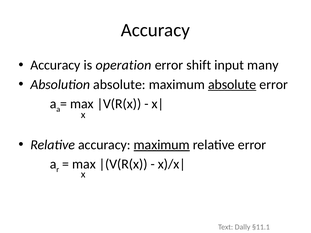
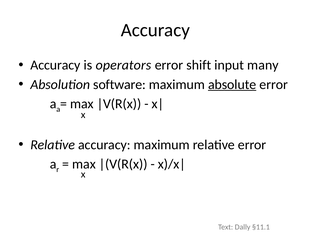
operation: operation -> operators (123, 65)
Absolution absolute: absolute -> software (119, 85)
maximum underline: present -> none (162, 145)
